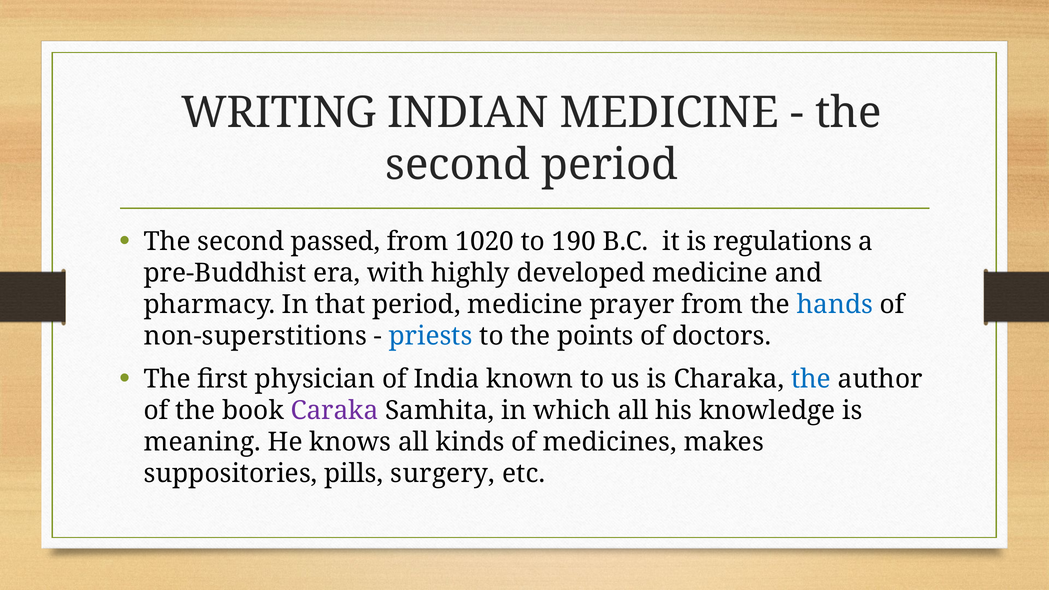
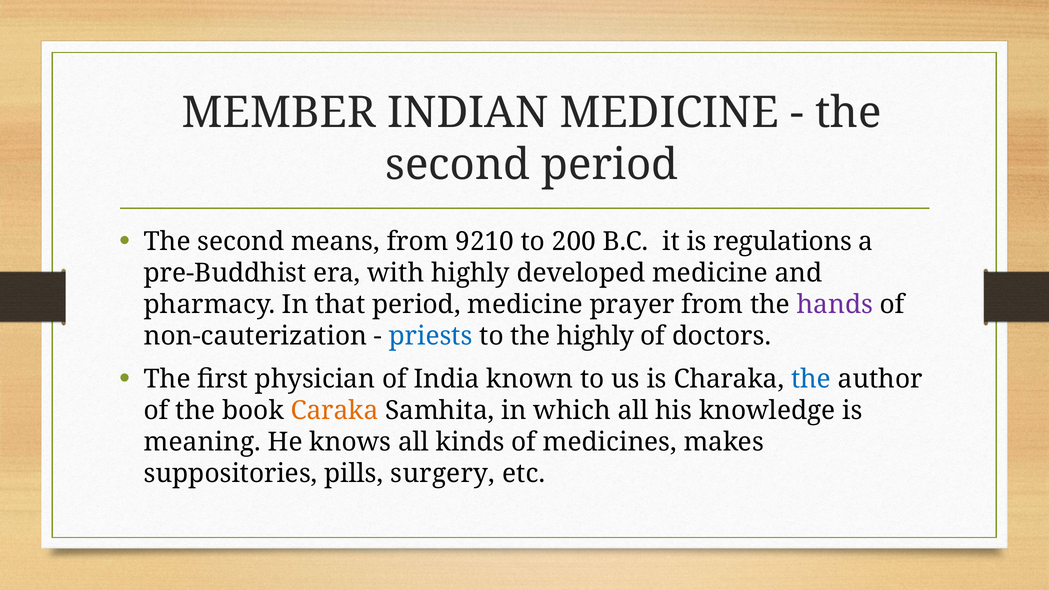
WRITING: WRITING -> MEMBER (279, 113)
passed: passed -> means (335, 242)
1020: 1020 -> 9210 (485, 242)
190: 190 -> 200 (574, 242)
hands colour: blue -> purple (835, 304)
non-superstitions: non-superstitions -> non-cauterization (255, 336)
the points: points -> highly (596, 336)
Caraka colour: purple -> orange (335, 411)
